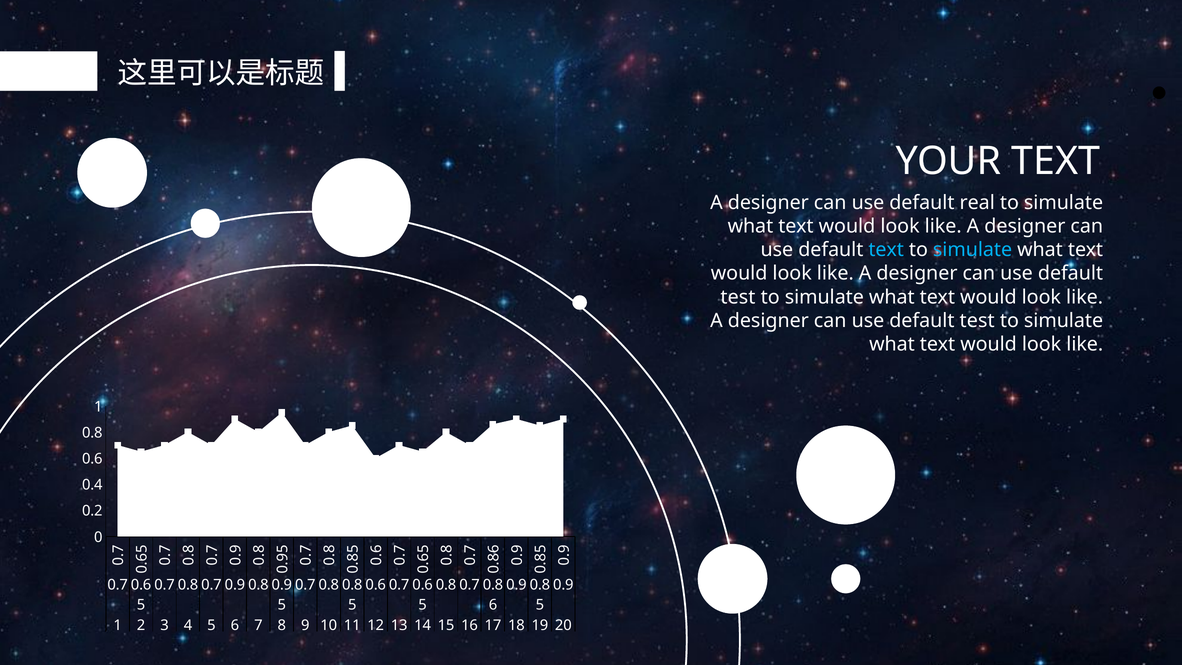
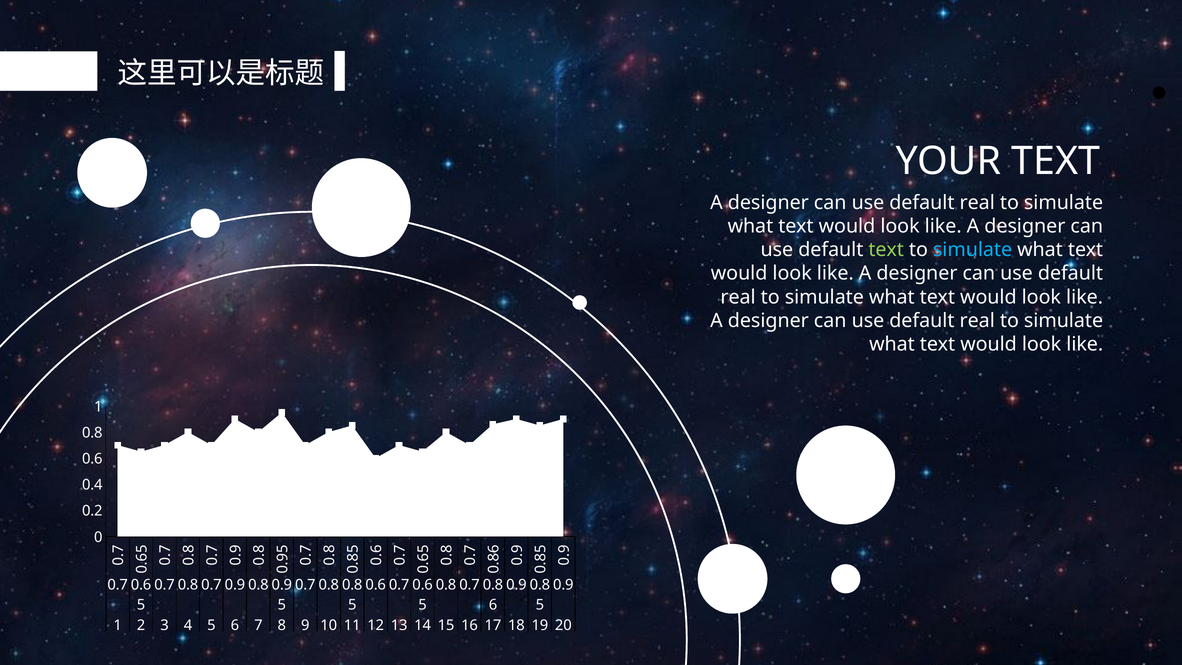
text colour: light blue -> light green (886, 250)
test: test -> real (738, 297)
test: test -> real (977, 321)
